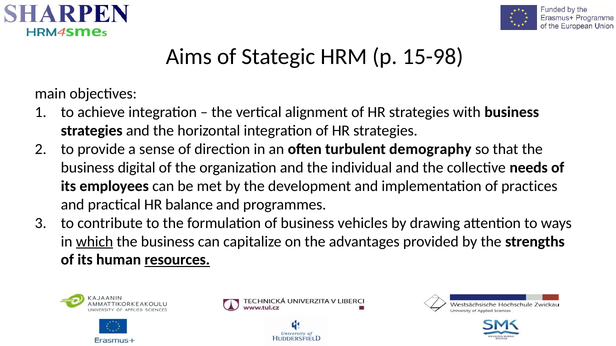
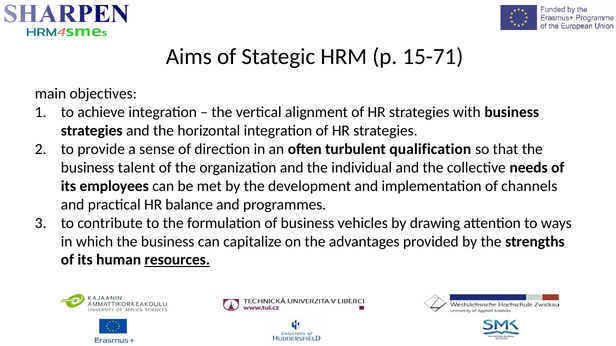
15-98: 15-98 -> 15-71 (433, 57)
demography: demography -> qualification (430, 149)
digital: digital -> talent (136, 168)
practices: practices -> channels (529, 186)
which underline: present -> none (95, 242)
